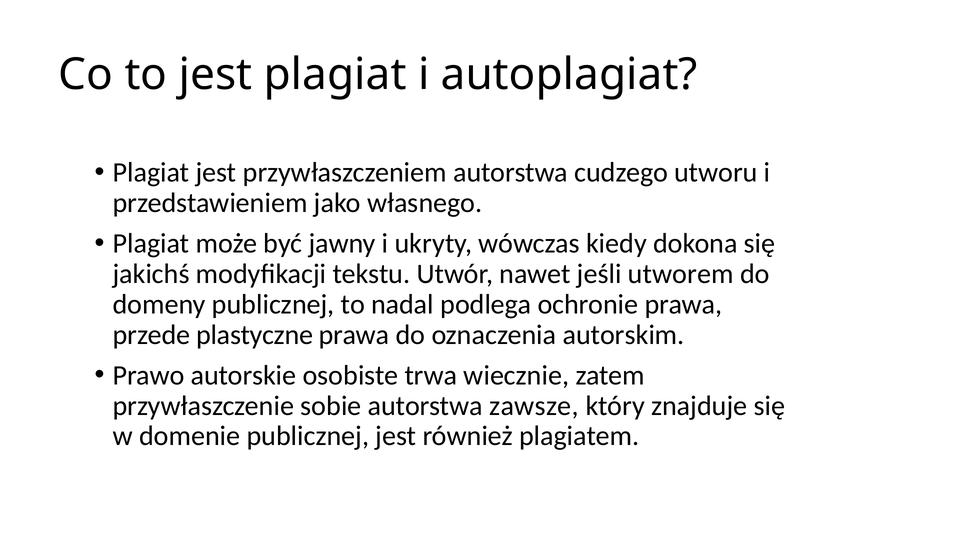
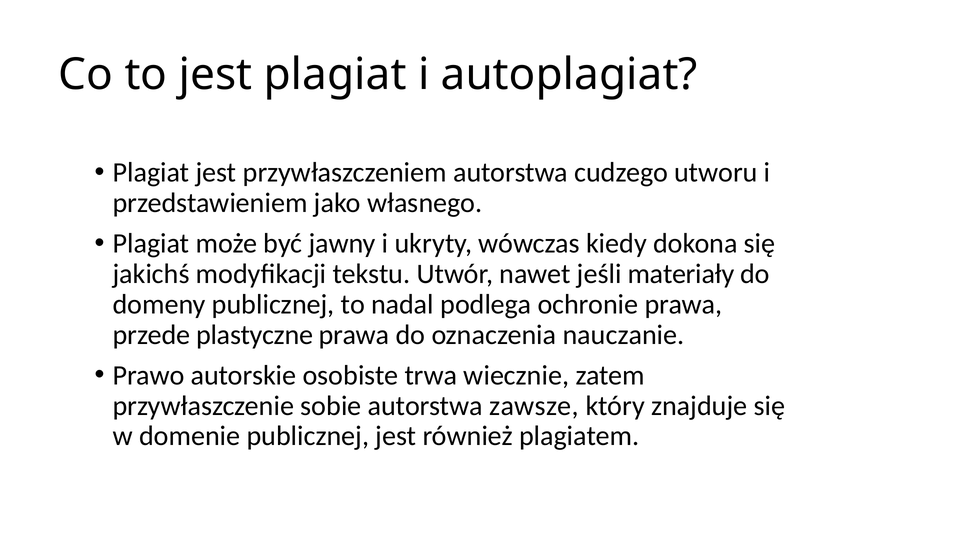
utworem: utworem -> materiały (681, 274)
autorskim: autorskim -> nauczanie (624, 335)
